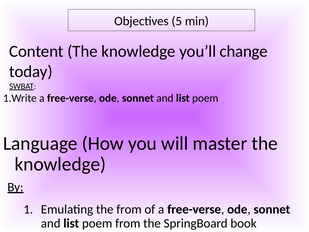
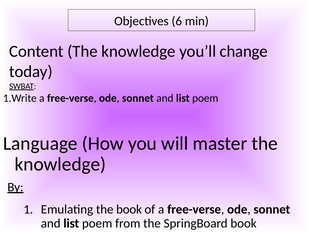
5: 5 -> 6 (177, 21)
the from: from -> book (129, 209)
